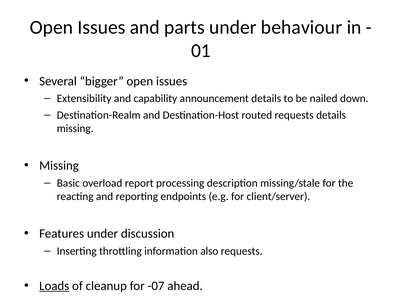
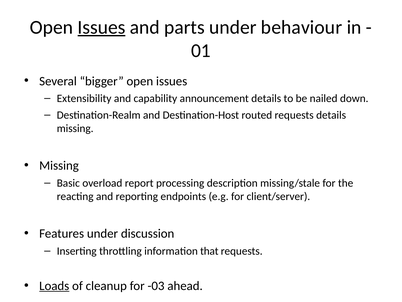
Issues underline: none -> present (101, 27)
also: also -> that (209, 251)
-07: -07 -> -03 (156, 285)
